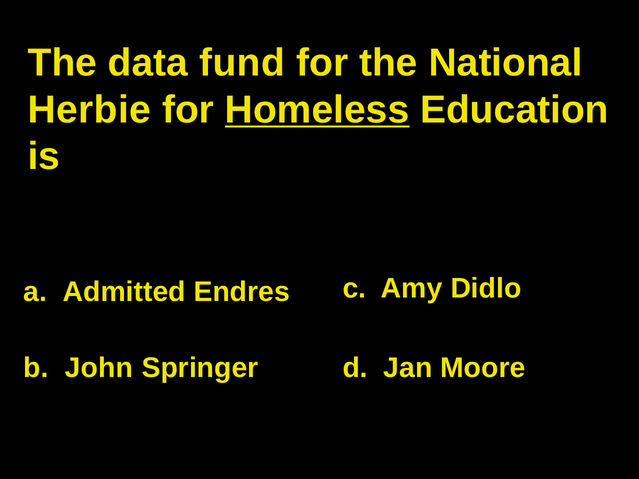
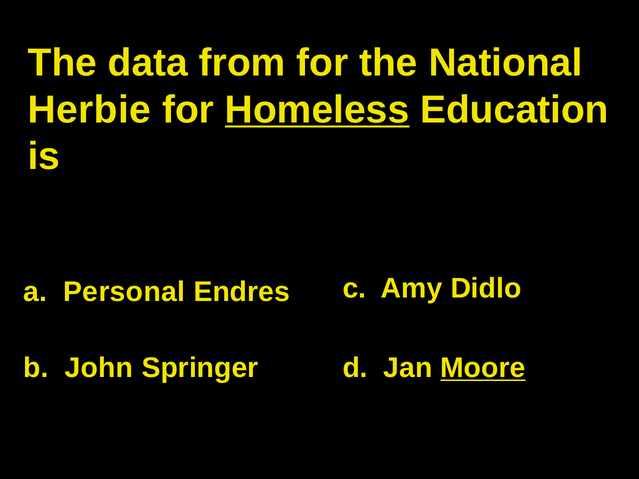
fund: fund -> from (242, 63)
Admitted: Admitted -> Personal (124, 292)
Moore underline: none -> present (483, 368)
